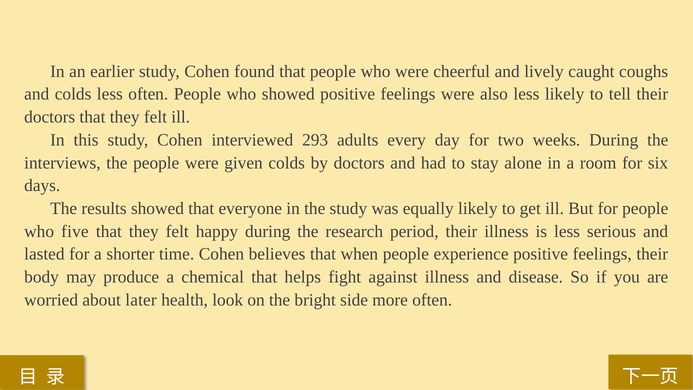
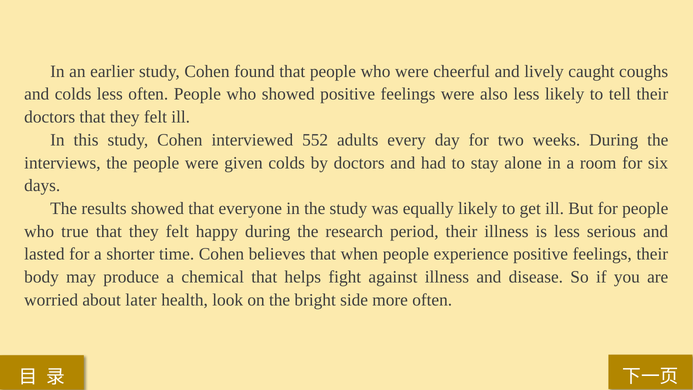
293: 293 -> 552 (315, 140)
five: five -> true (75, 231)
